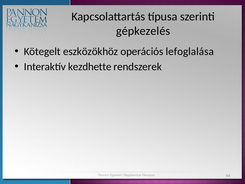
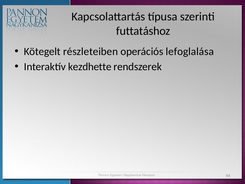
gépkezelés: gépkezelés -> futtatáshoz (143, 31)
eszközökhöz: eszközökhöz -> részleteiben (91, 51)
